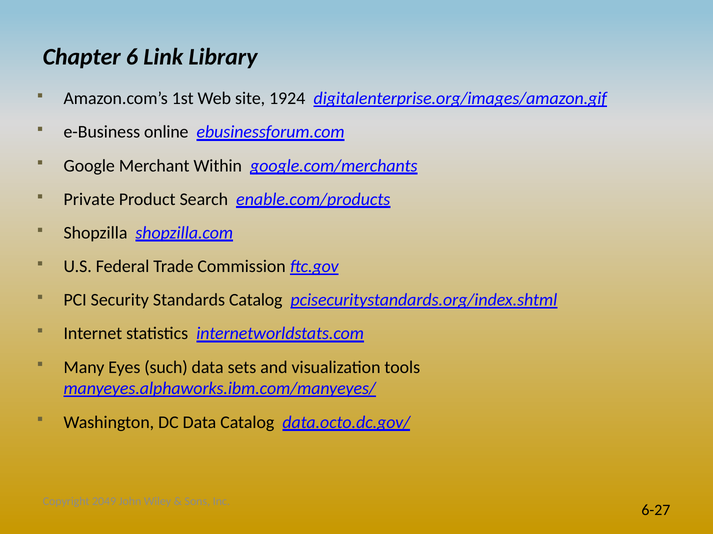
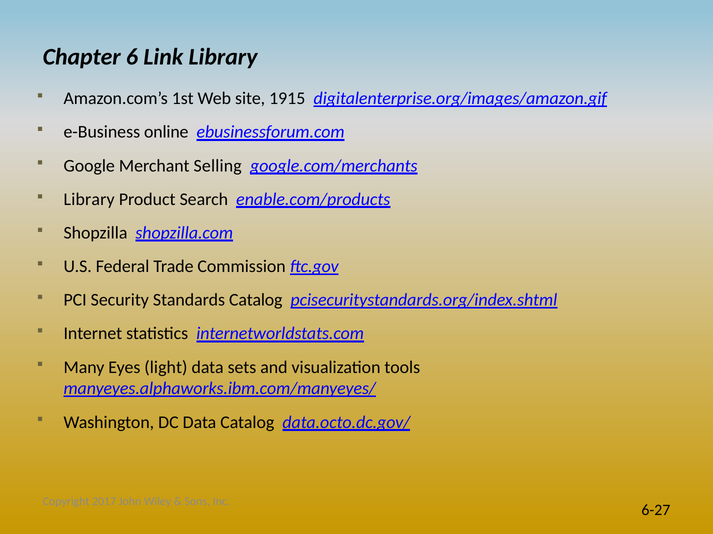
1924: 1924 -> 1915 (287, 99)
Within: Within -> Selling (218, 166)
Private: Private -> Library (89, 200)
such: such -> light (166, 368)
2049: 2049 -> 2017 (104, 502)
